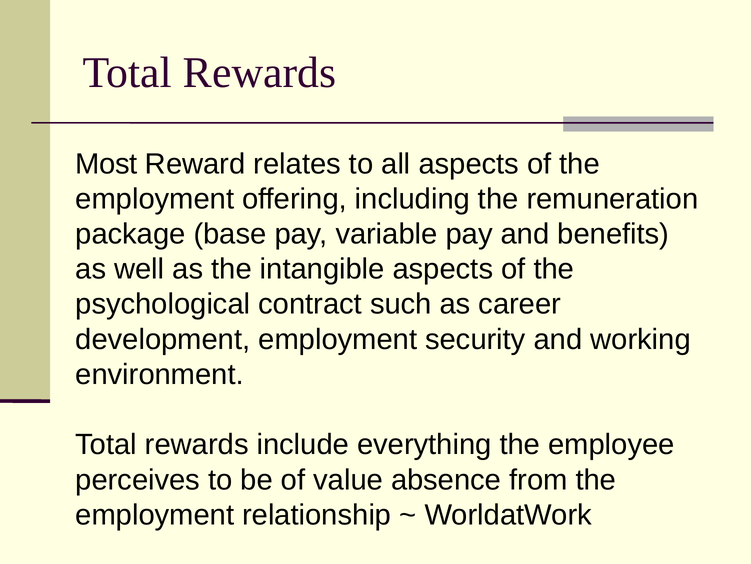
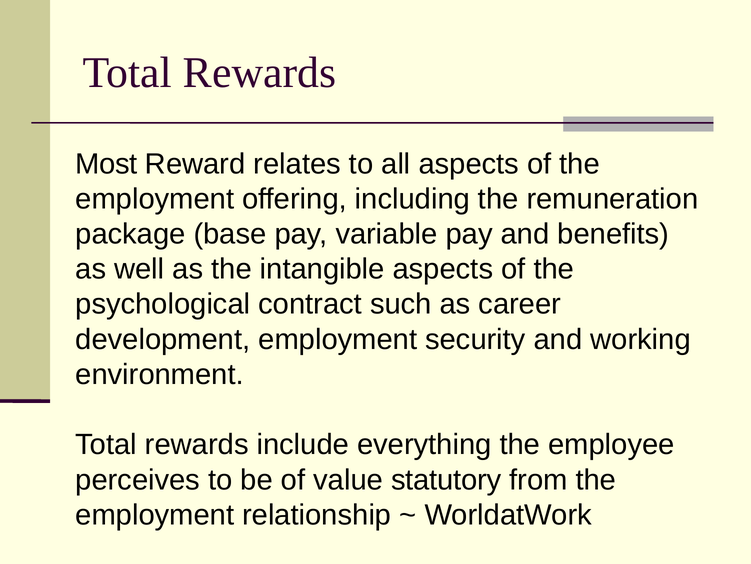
absence: absence -> statutory (446, 479)
